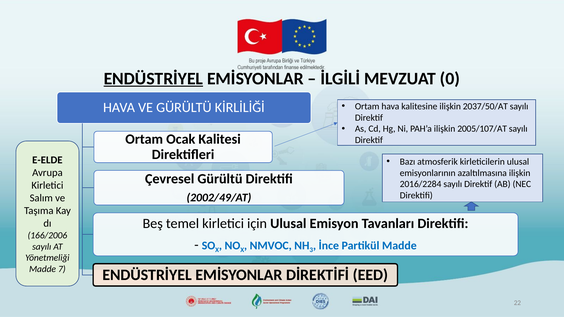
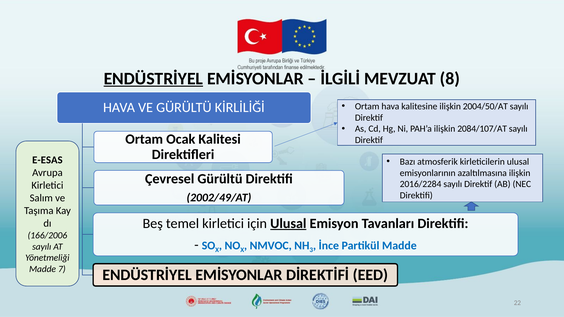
0: 0 -> 8 (450, 79)
2037/50/AT: 2037/50/AT -> 2004/50/AT (485, 106)
2005/107/AT: 2005/107/AT -> 2084/107/AT (482, 129)
E-ELDE: E-ELDE -> E-ESAS (47, 160)
Ulusal underline: none -> present (288, 224)
